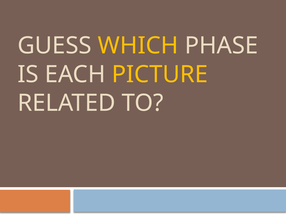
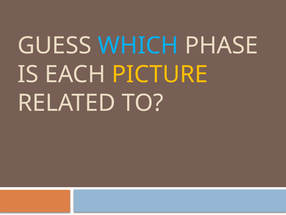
WHICH colour: yellow -> light blue (138, 46)
